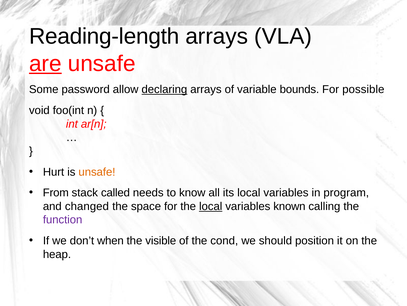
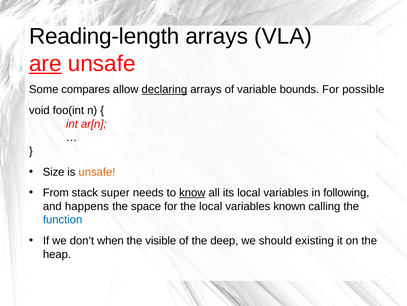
password: password -> compares (86, 89)
Hurt: Hurt -> Size (54, 171)
called: called -> super (115, 192)
know underline: none -> present (192, 192)
program: program -> following (346, 192)
changed: changed -> happens (87, 206)
local underline: present -> none (211, 206)
function colour: purple -> blue (63, 219)
cond: cond -> deep (224, 240)
position: position -> existing (315, 240)
